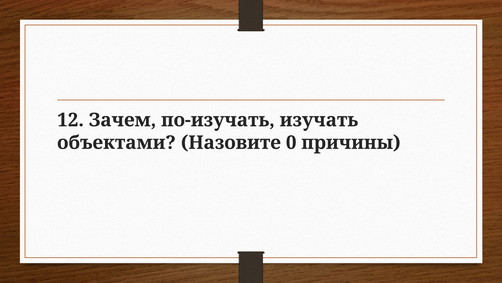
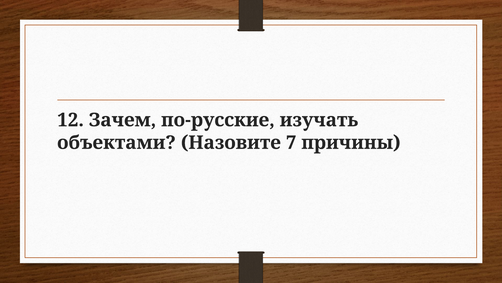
по-изучать: по-изучать -> по-русские (218, 120)
0: 0 -> 7 (291, 142)
